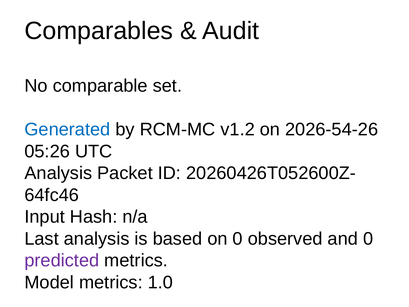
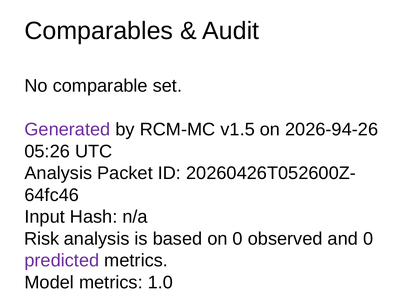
Generated colour: blue -> purple (67, 129)
v1.2: v1.2 -> v1.5 (238, 129)
2026-54-26: 2026-54-26 -> 2026-94-26 (332, 129)
Last: Last -> Risk (42, 238)
